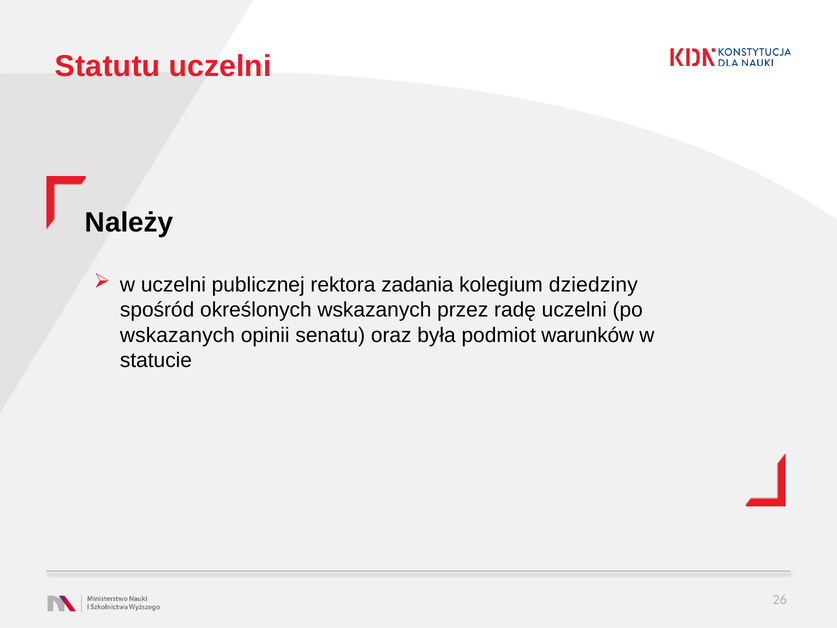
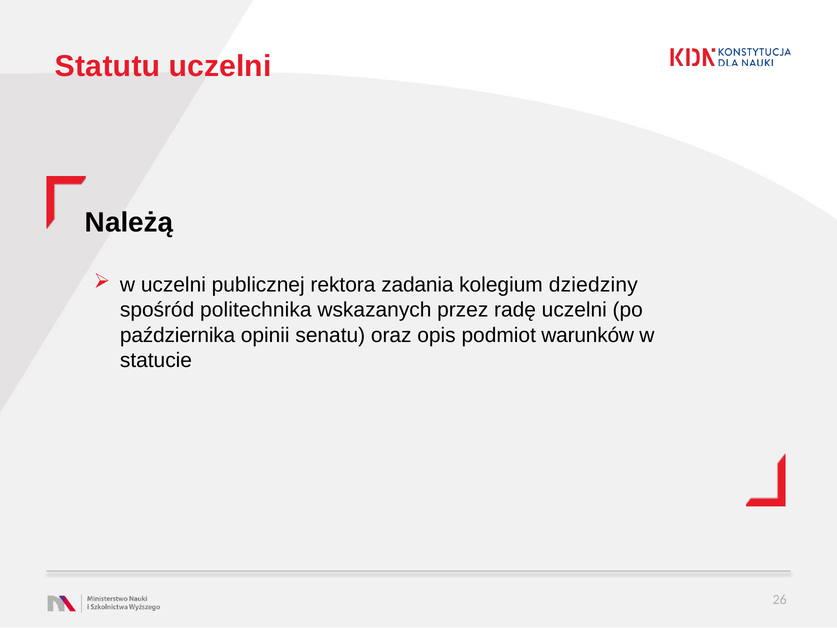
Należy: Należy -> Należą (129, 222)
określonych: określonych -> politechnika (256, 310)
wskazanych: wskazanych -> października (178, 335)
była: była -> opis (437, 335)
